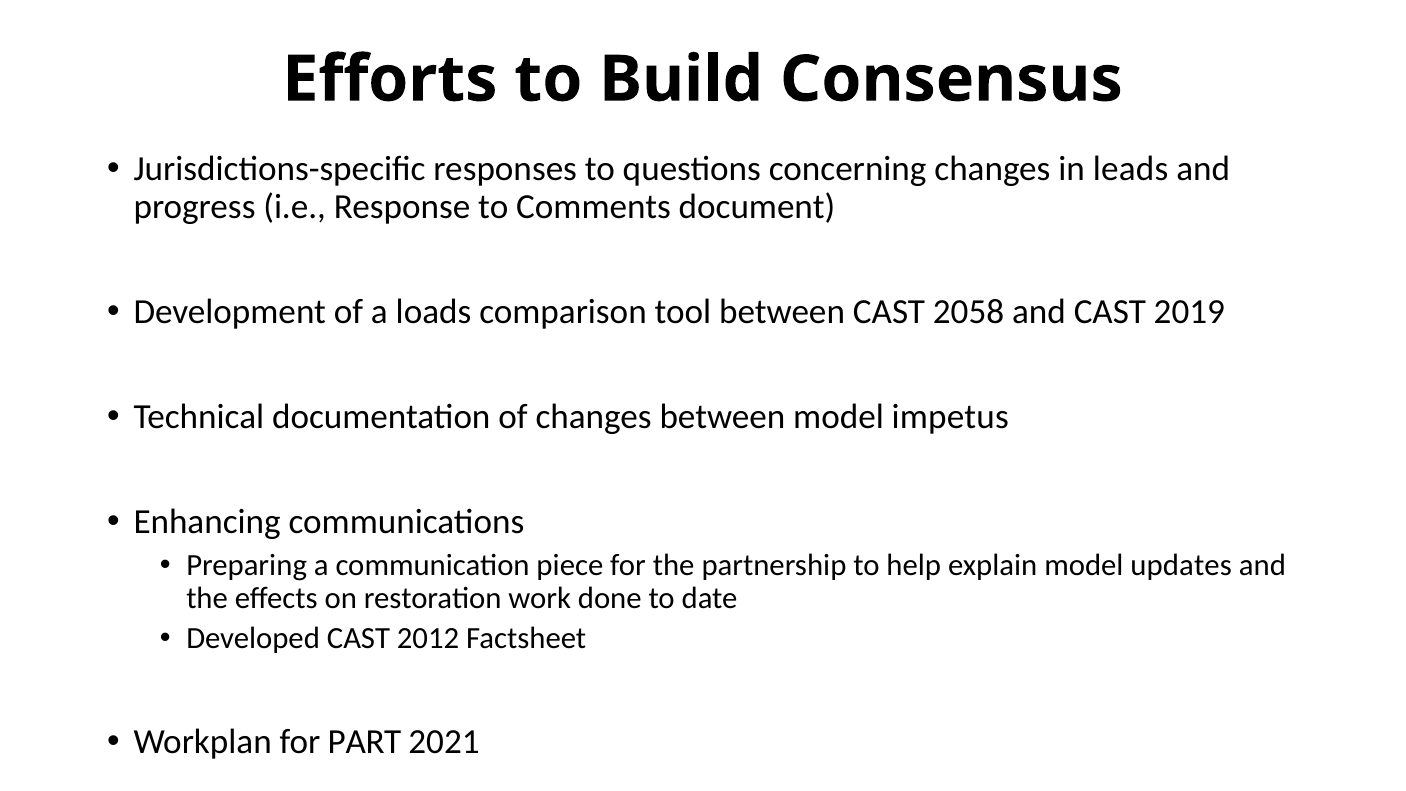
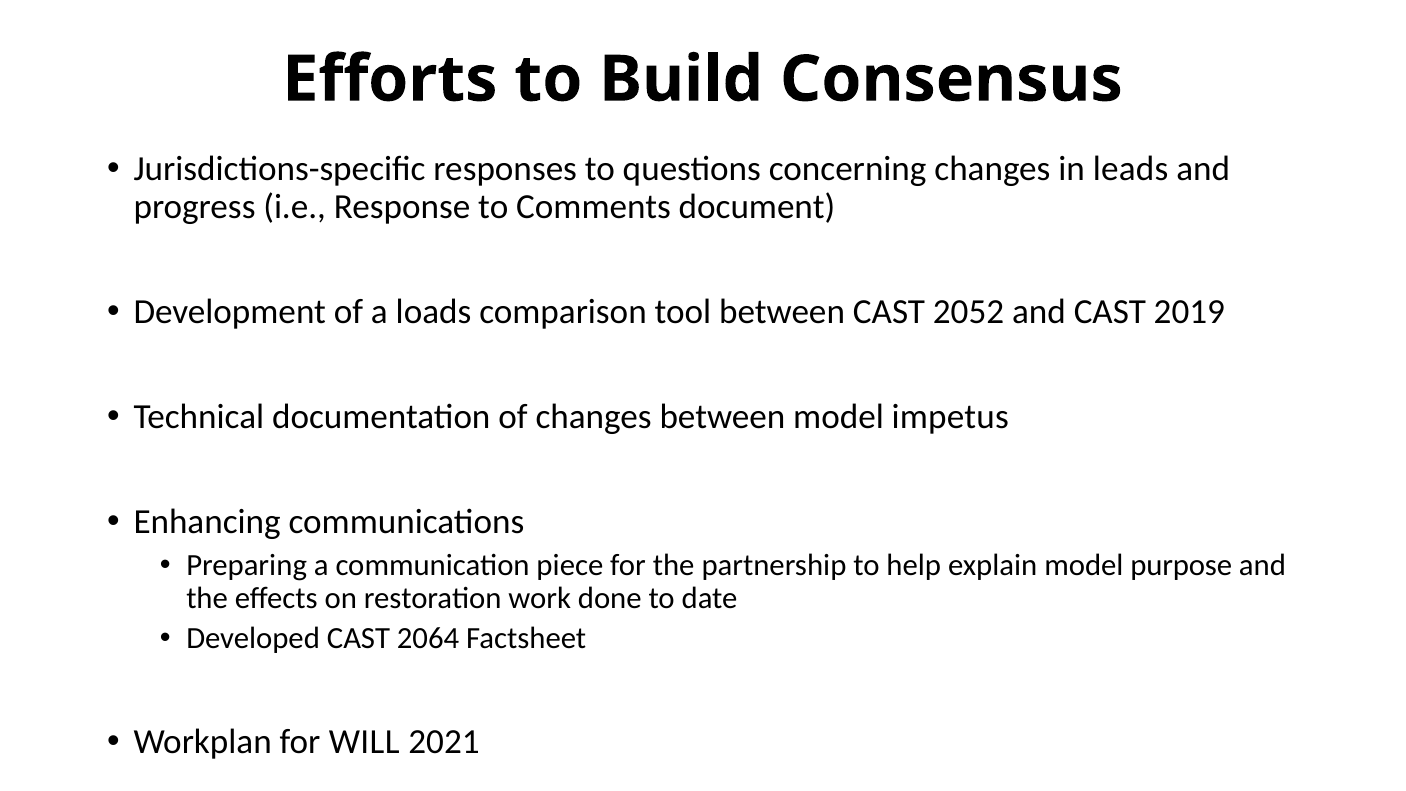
2058: 2058 -> 2052 (969, 312)
updates: updates -> purpose (1181, 565)
2012: 2012 -> 2064 (428, 639)
PART: PART -> WILL (364, 742)
